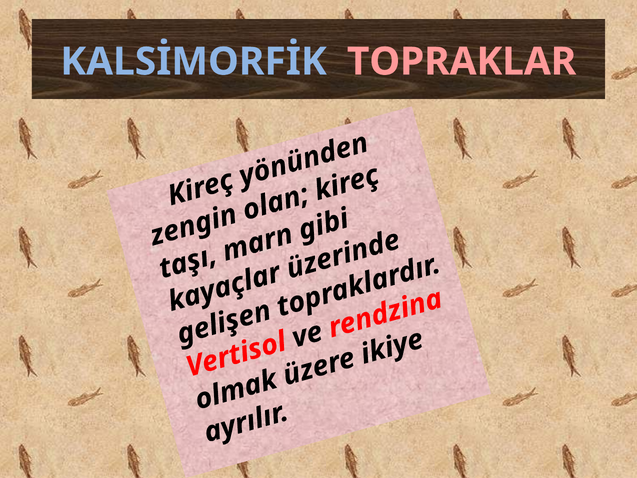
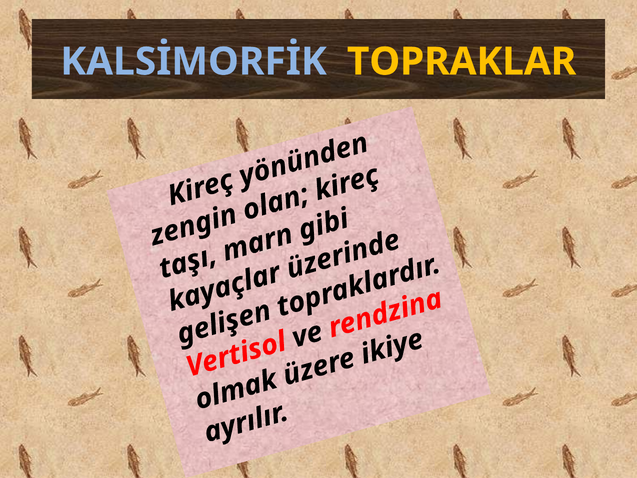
TOPRAKLAR colour: pink -> yellow (462, 62)
